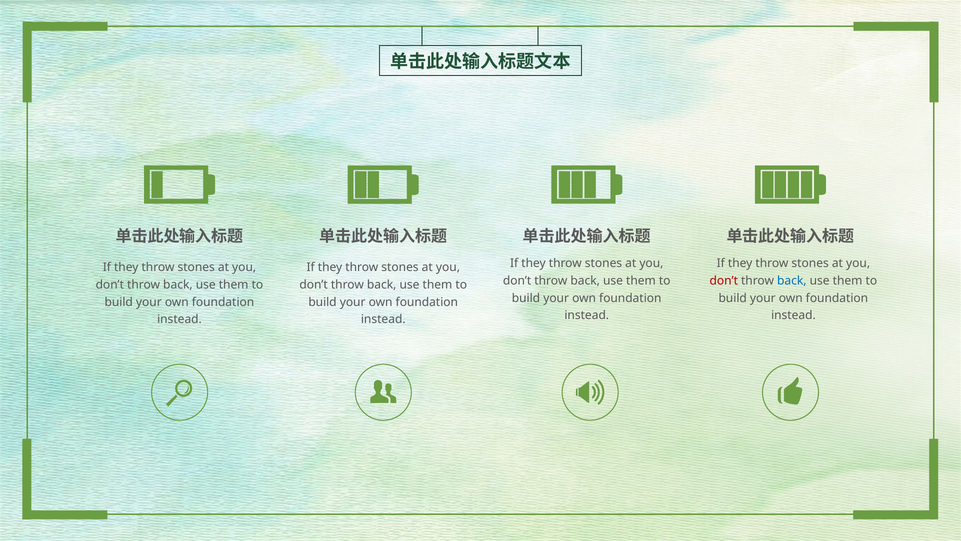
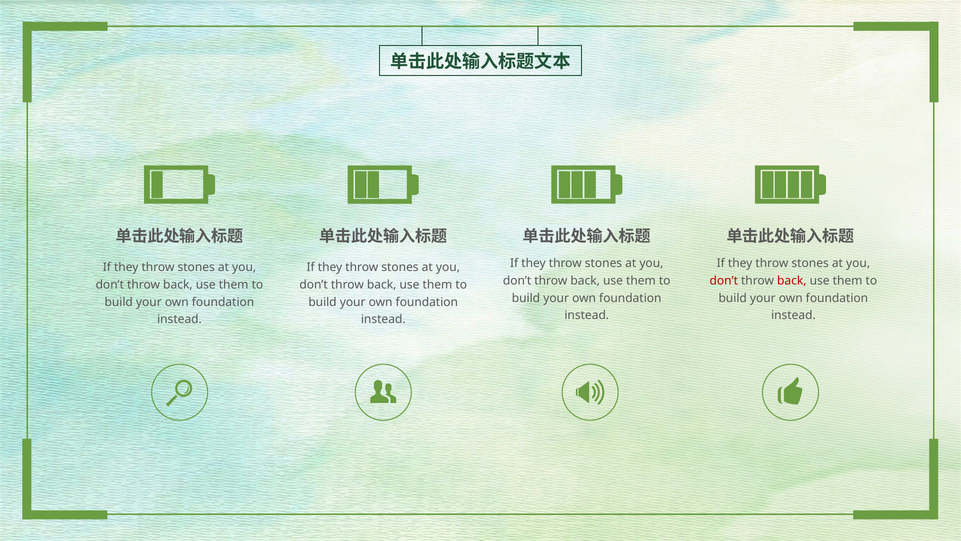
back colour: blue -> red (792, 281)
